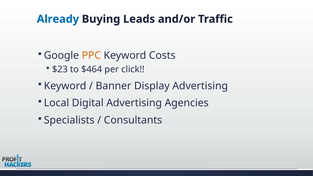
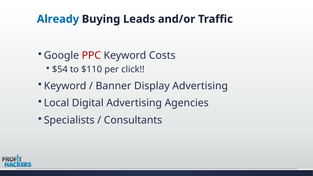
PPC colour: orange -> red (91, 56)
$23: $23 -> $54 (60, 69)
$464: $464 -> $110 (92, 69)
